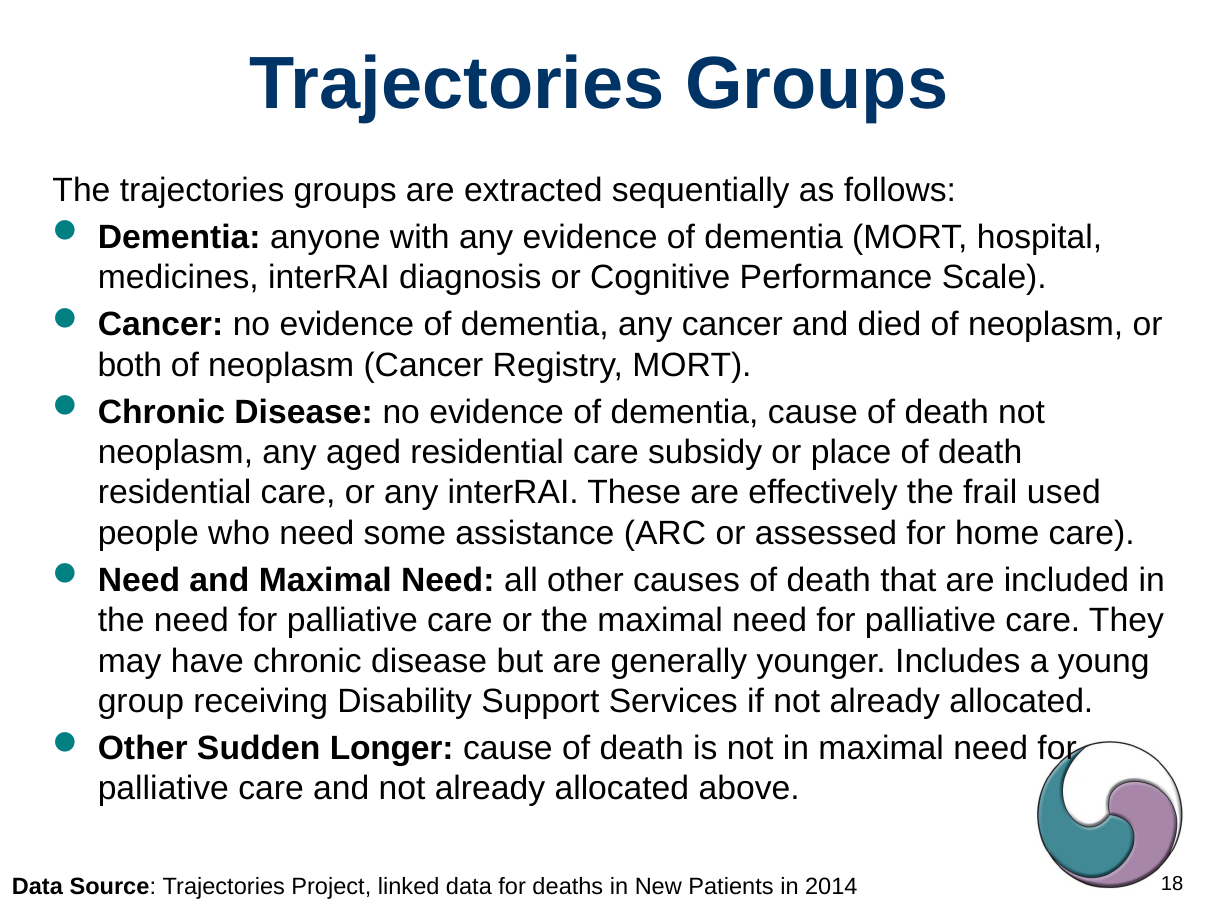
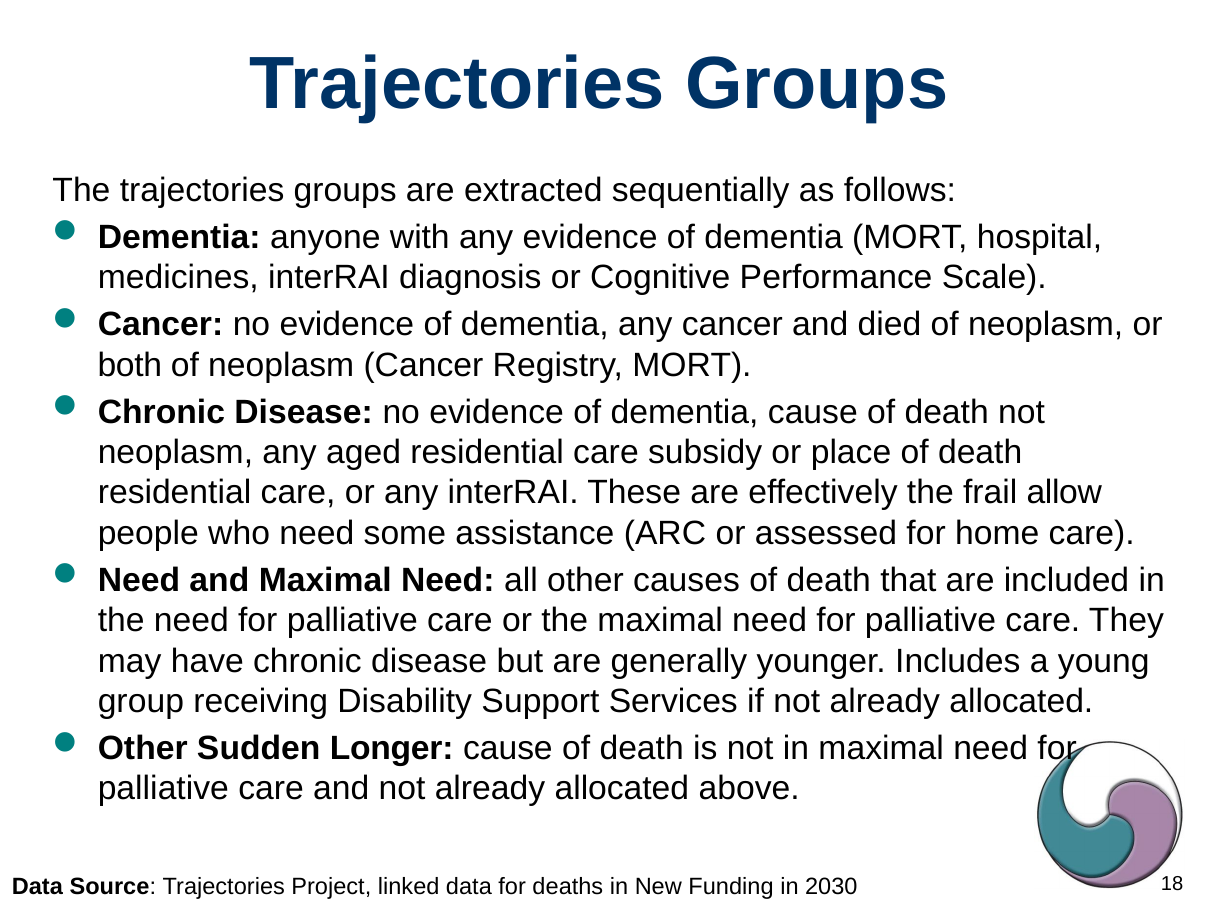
used: used -> allow (1064, 493)
Patients: Patients -> Funding (731, 887)
2014: 2014 -> 2030 (831, 887)
